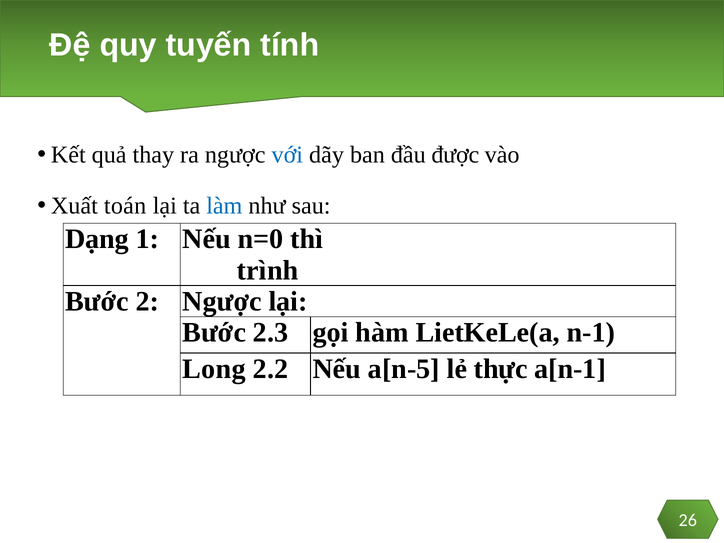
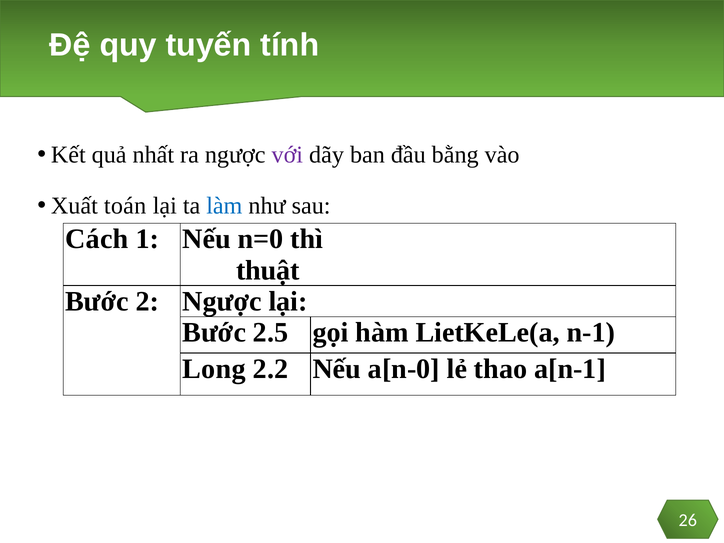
thay: thay -> nhất (153, 155)
với colour: blue -> purple (287, 155)
được: được -> bằng (455, 155)
Dạng: Dạng -> Cách (97, 239)
trình: trình -> thuật (268, 270)
2.3: 2.3 -> 2.5 (271, 333)
a[n-5: a[n-5 -> a[n-0 (404, 369)
thực: thực -> thao (501, 369)
